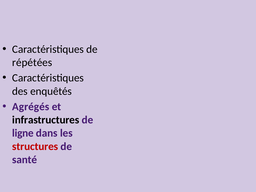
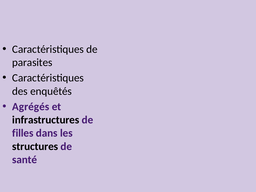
répétées: répétées -> parasites (32, 62)
ligne: ligne -> filles (23, 133)
structures colour: red -> black (35, 146)
